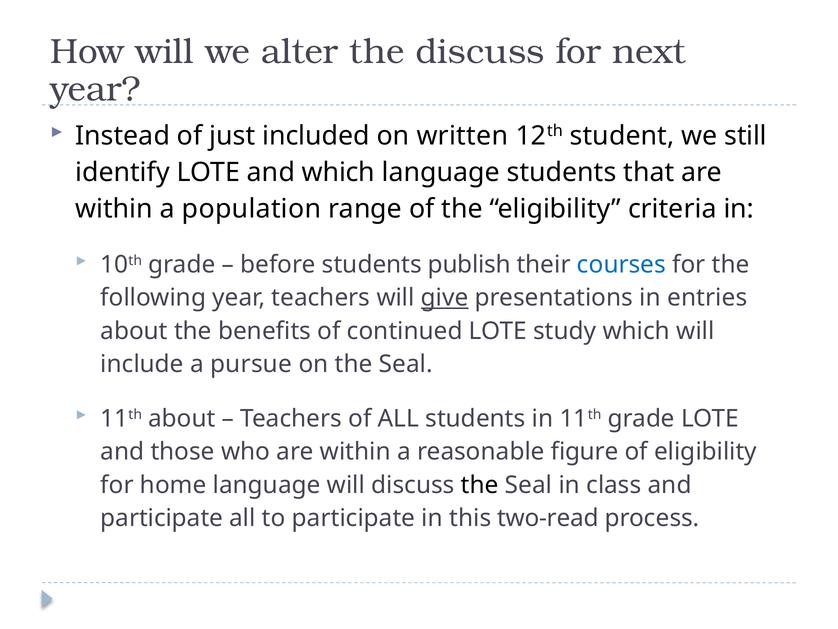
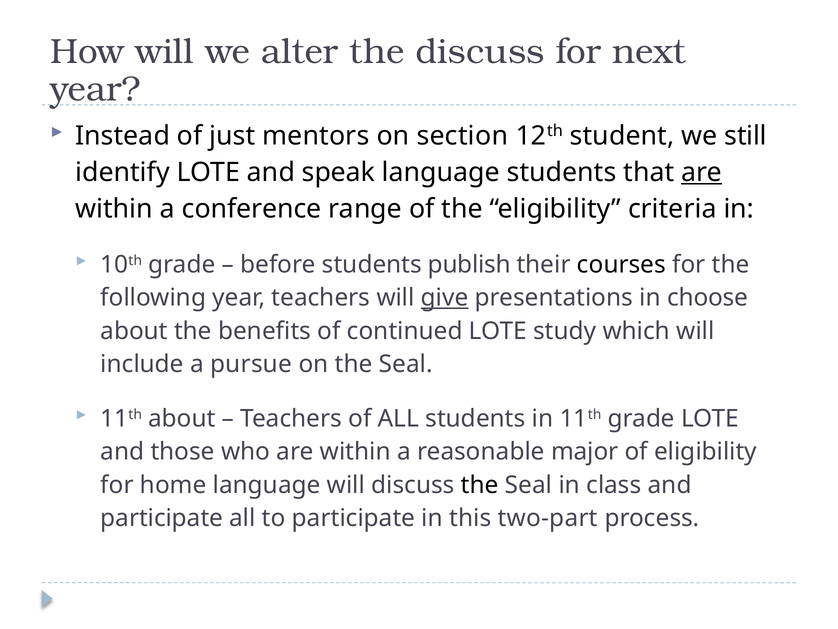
included: included -> mentors (316, 136)
written: written -> section (462, 136)
and which: which -> speak (338, 172)
are underline: none -> present (702, 172)
population: population -> conference (252, 209)
courses colour: blue -> black (621, 264)
entries: entries -> choose (708, 298)
figure: figure -> major (585, 451)
two-read: two-read -> two-part (548, 518)
